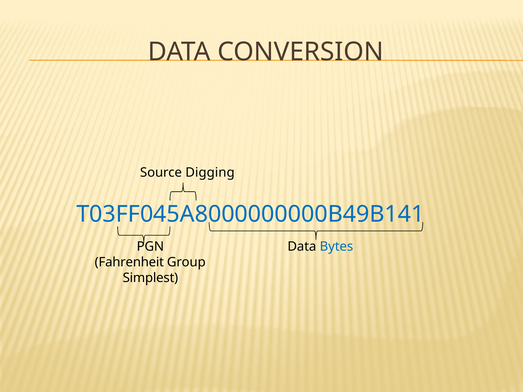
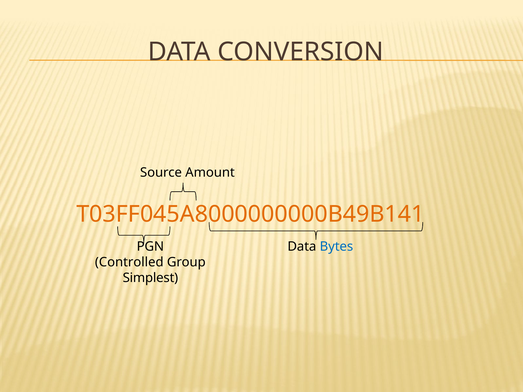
Digging: Digging -> Amount (210, 173)
T03FF045A8000000000B49B141 colour: blue -> orange (250, 214)
Fahrenheit: Fahrenheit -> Controlled (129, 262)
